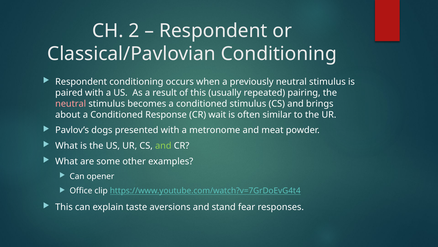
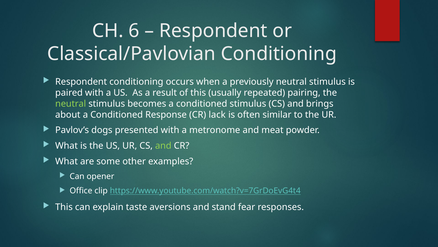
2: 2 -> 6 (134, 31)
neutral colour: pink -> light green (71, 103)
wait: wait -> lack (217, 114)
